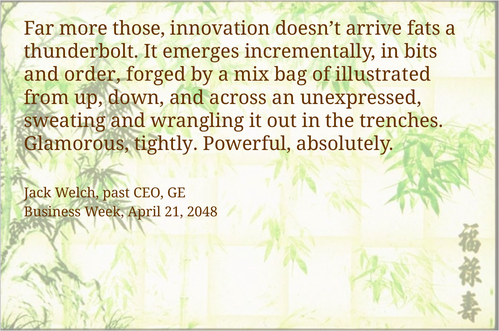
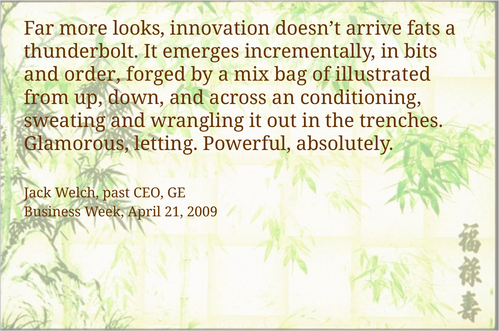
those: those -> looks (139, 28)
unexpressed: unexpressed -> conditioning (361, 98)
tightly: tightly -> letting (166, 144)
2048: 2048 -> 2009 (202, 212)
